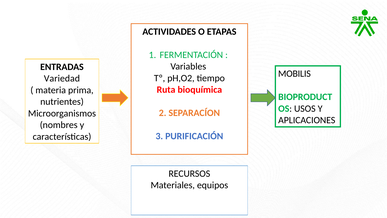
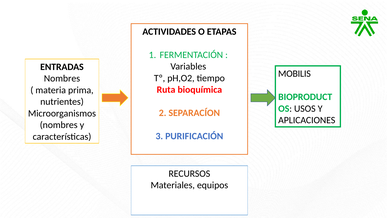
Variedad: Variedad -> Nombres (62, 78)
